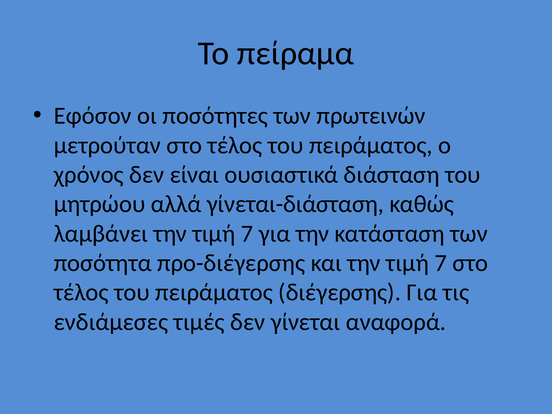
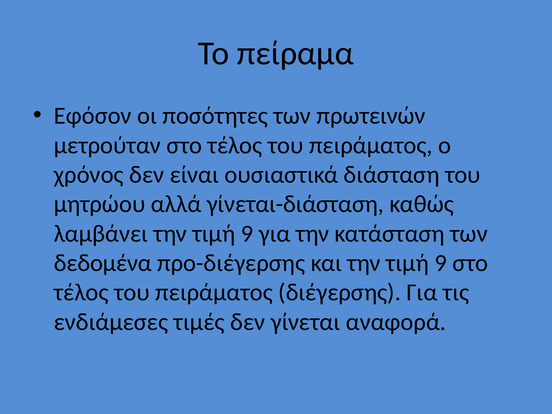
λαμβάνει την τιμή 7: 7 -> 9 (247, 234)
ποσότητα: ποσότητα -> δεδομένα (103, 263)
και την τιμή 7: 7 -> 9 (441, 263)
